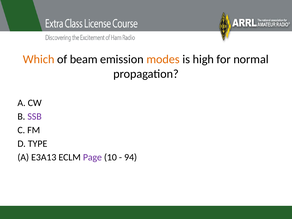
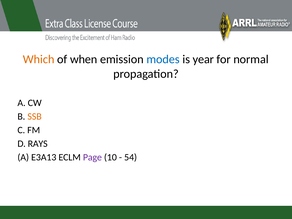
beam: beam -> when (84, 59)
modes colour: orange -> blue (163, 59)
high: high -> year (203, 59)
SSB colour: purple -> orange (35, 116)
TYPE: TYPE -> RAYS (38, 144)
94: 94 -> 54 (131, 157)
